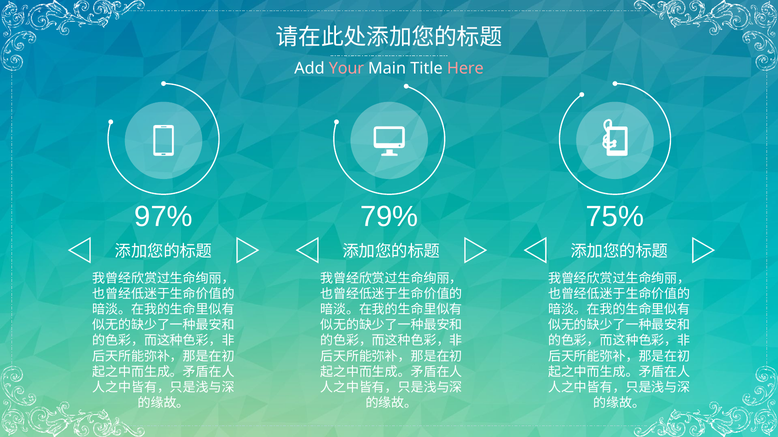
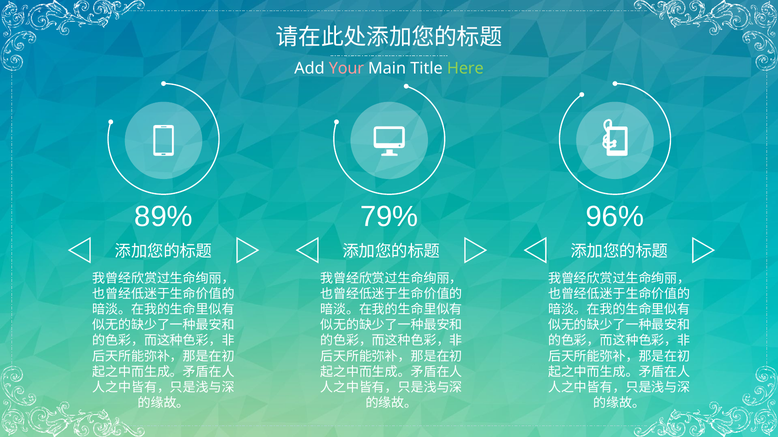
Here colour: pink -> light green (465, 69)
97%: 97% -> 89% (164, 217)
75%: 75% -> 96% (615, 217)
